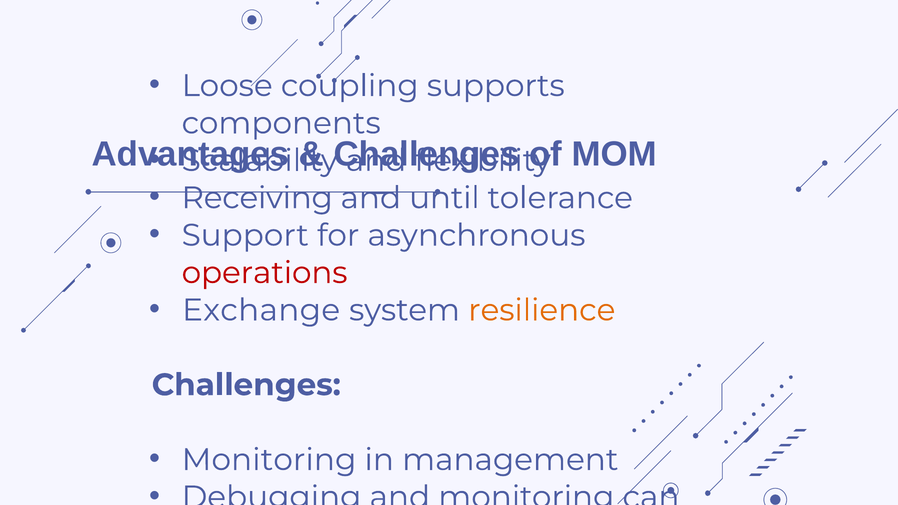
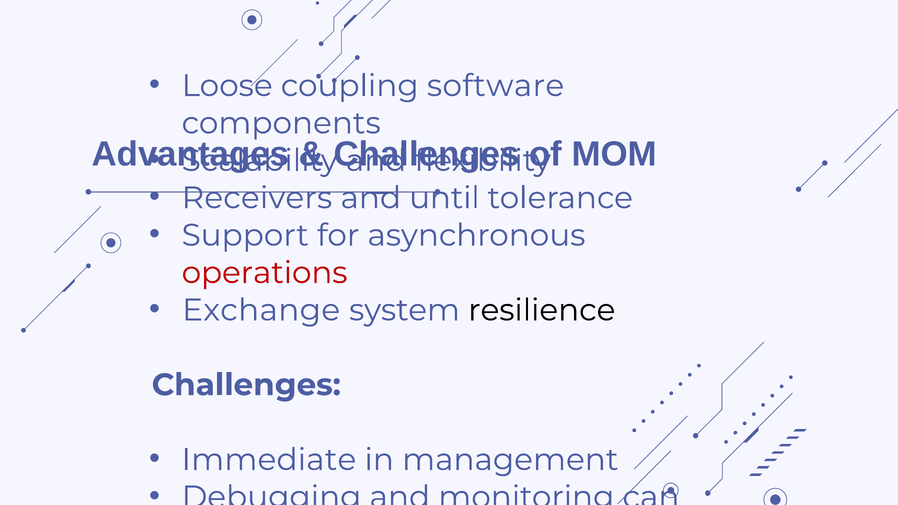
supports: supports -> software (496, 86)
Receiving: Receiving -> Receivers (257, 198)
resilience colour: orange -> black (542, 310)
Monitoring: Monitoring -> Immediate (269, 460)
